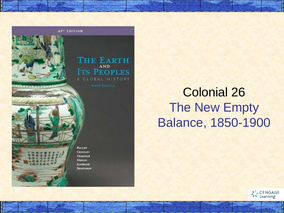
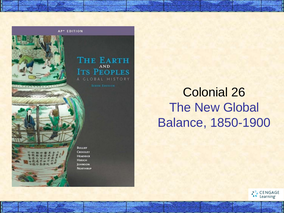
Empty: Empty -> Global (241, 108)
